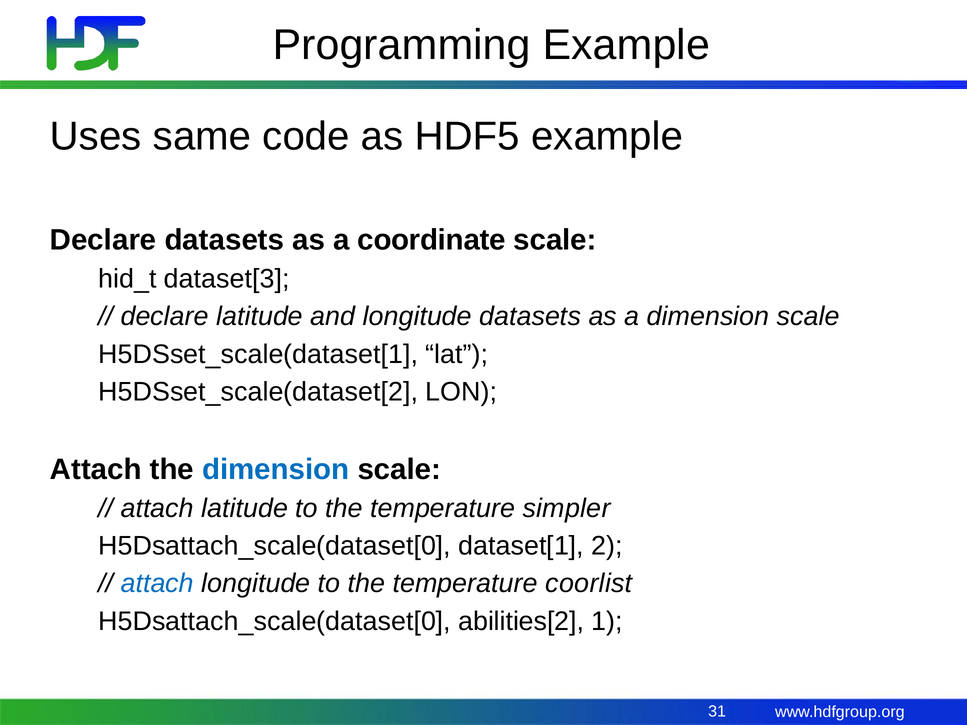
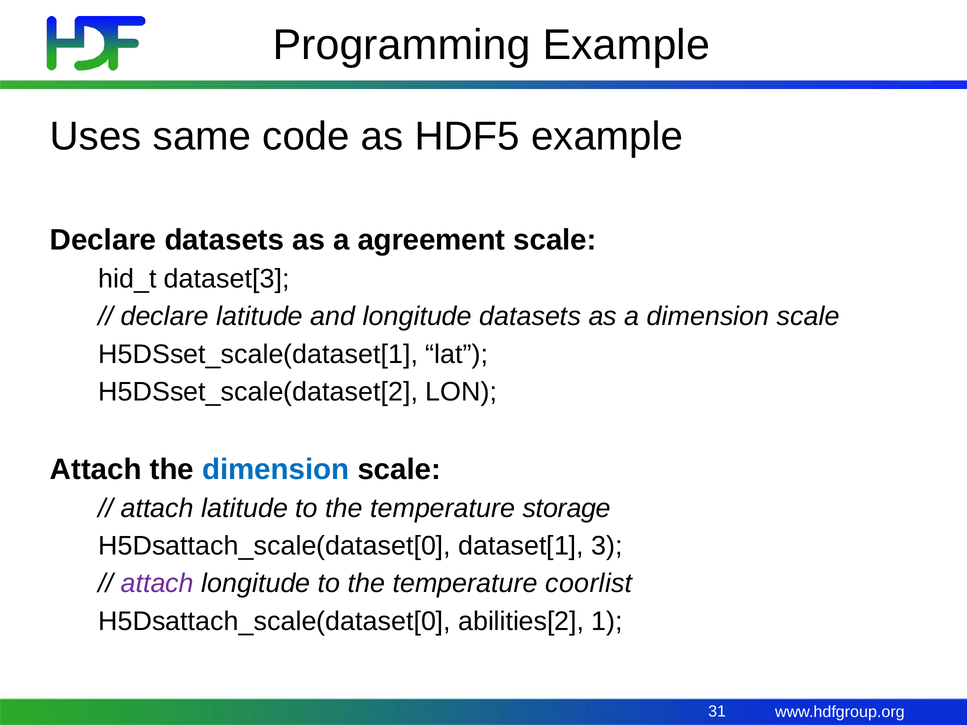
coordinate: coordinate -> agreement (431, 240)
simpler: simpler -> storage (567, 509)
2: 2 -> 3 (607, 546)
attach colour: blue -> purple (157, 584)
